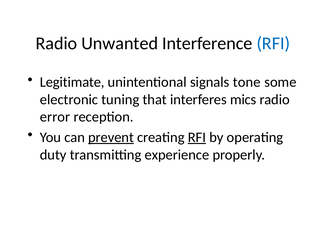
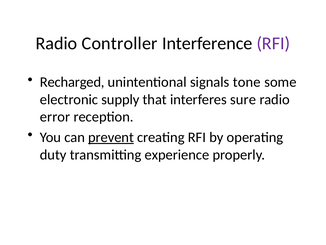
Unwanted: Unwanted -> Controller (120, 43)
RFI colour: blue -> purple (273, 43)
Legitimate: Legitimate -> Recharged (72, 82)
tuning: tuning -> supply (120, 99)
mics: mics -> sure (243, 99)
RFI underline: present -> none (197, 137)
